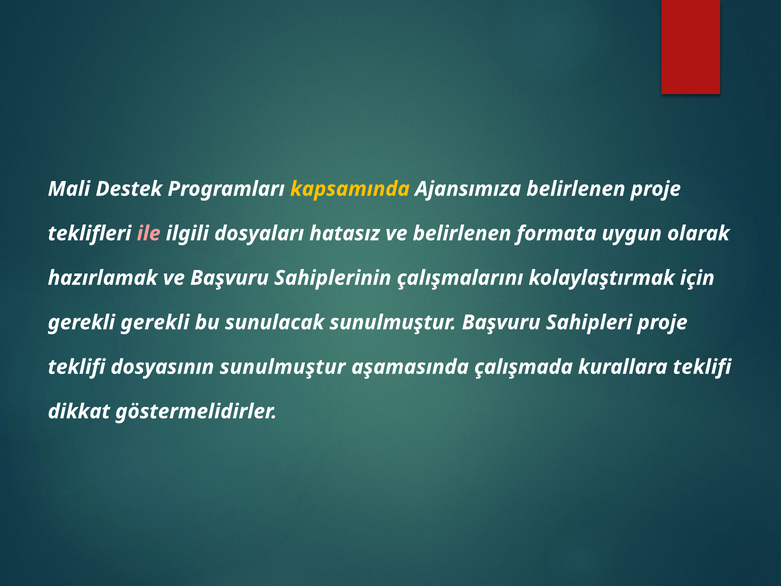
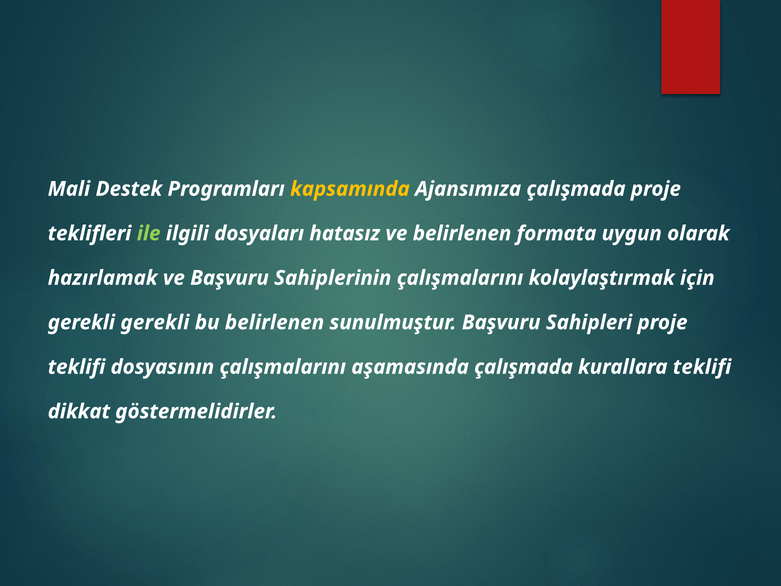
Ajansımıza belirlenen: belirlenen -> çalışmada (576, 189)
ile colour: pink -> light green (149, 233)
bu sunulacak: sunulacak -> belirlenen (275, 322)
dosyasının sunulmuştur: sunulmuştur -> çalışmalarını (283, 367)
